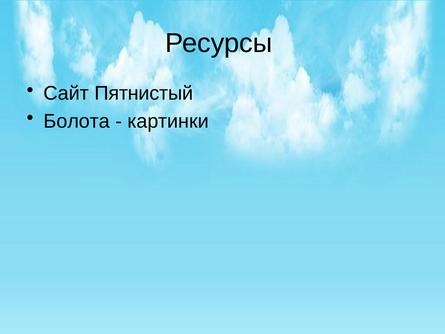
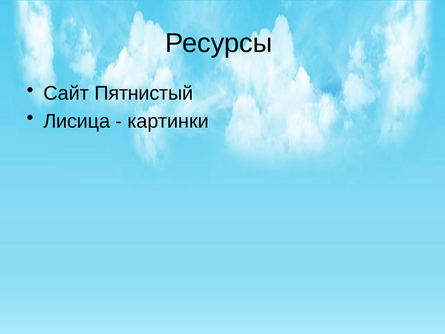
Болота: Болота -> Лисица (77, 121)
